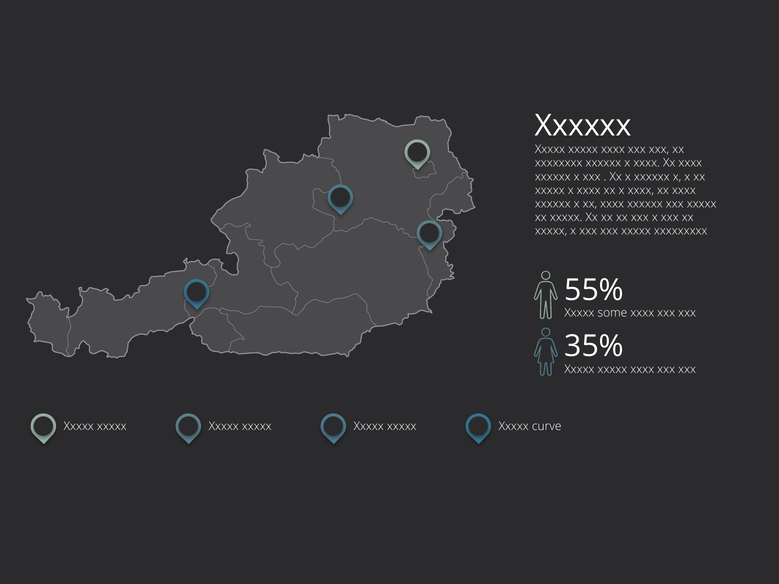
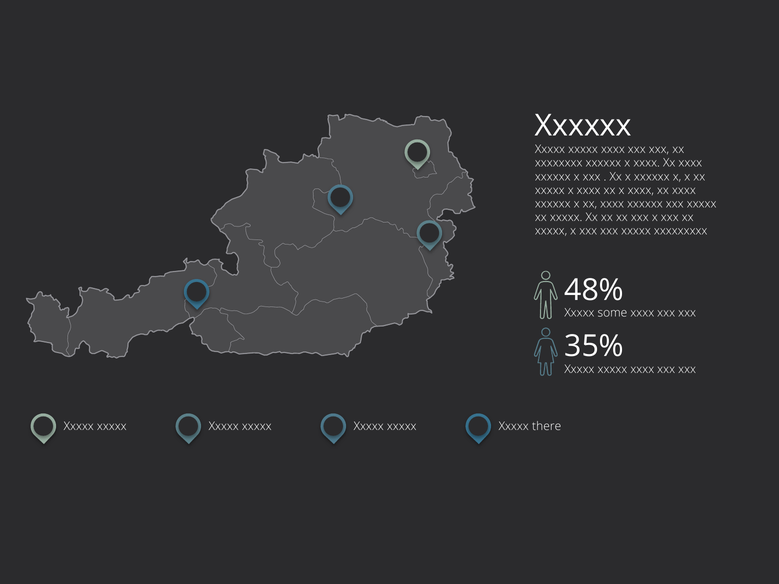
55%: 55% -> 48% (594, 290)
curve: curve -> there (547, 427)
